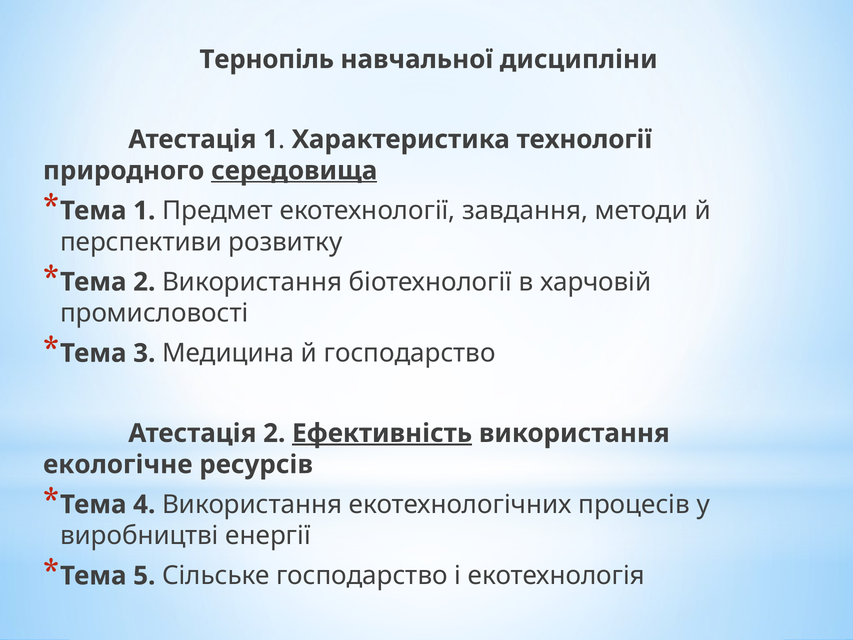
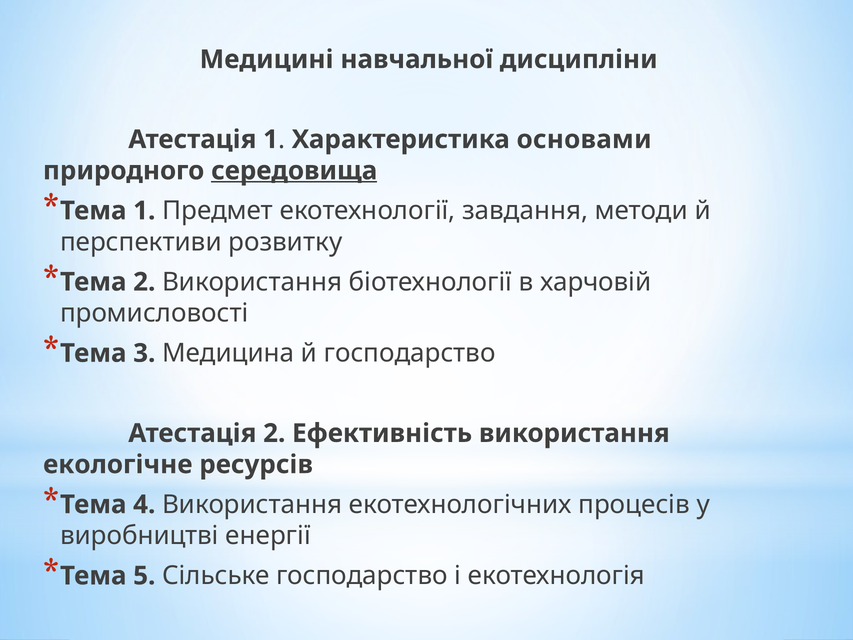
Тернопіль: Тернопіль -> Медицині (267, 59)
технології: технології -> основами (584, 139)
Ефективність underline: present -> none (382, 433)
